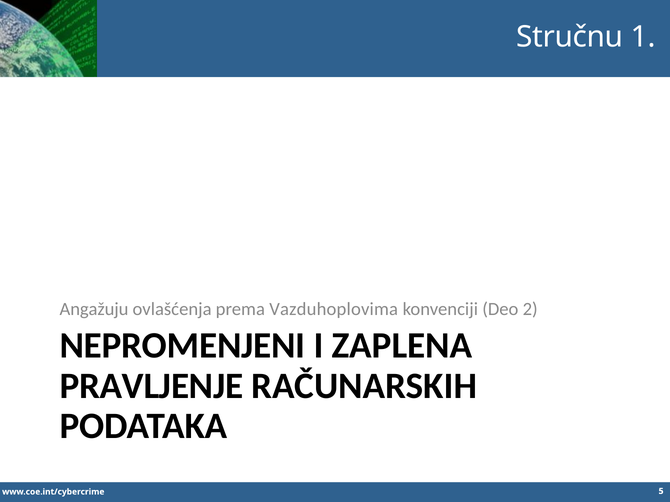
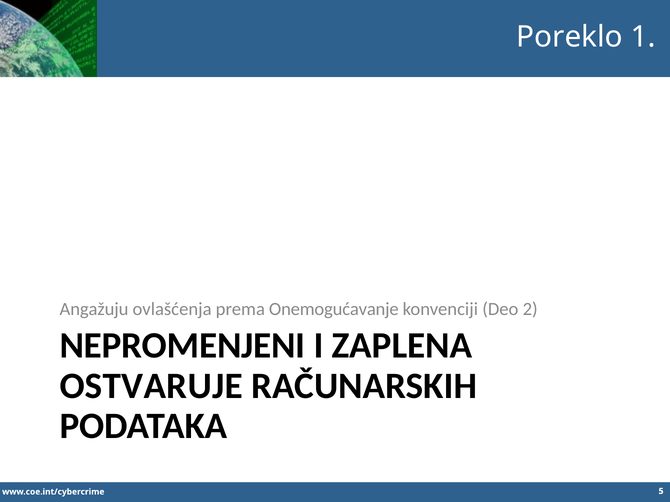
Stručnu: Stručnu -> Poreklo (570, 37)
Vazduhoplovima: Vazduhoplovima -> Onemogućavanje (334, 309)
PRAVLJENJE: PRAVLJENJE -> OSTVARUJE (151, 386)
